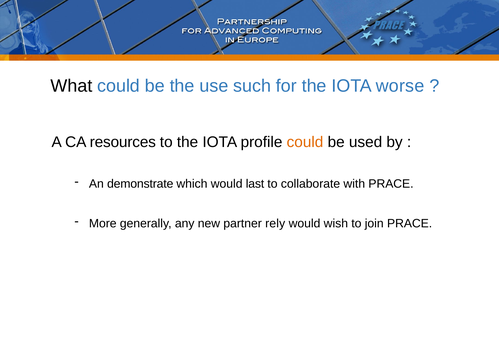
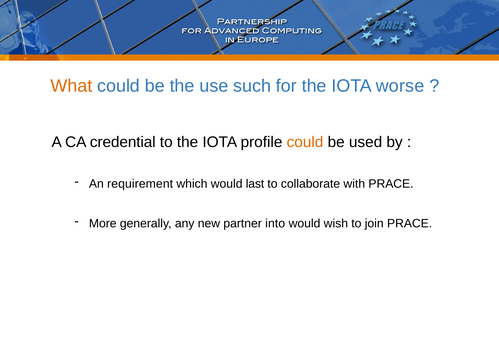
What colour: black -> orange (71, 86)
resources: resources -> credential (123, 142)
demonstrate: demonstrate -> requirement (140, 184)
rely: rely -> into (275, 224)
